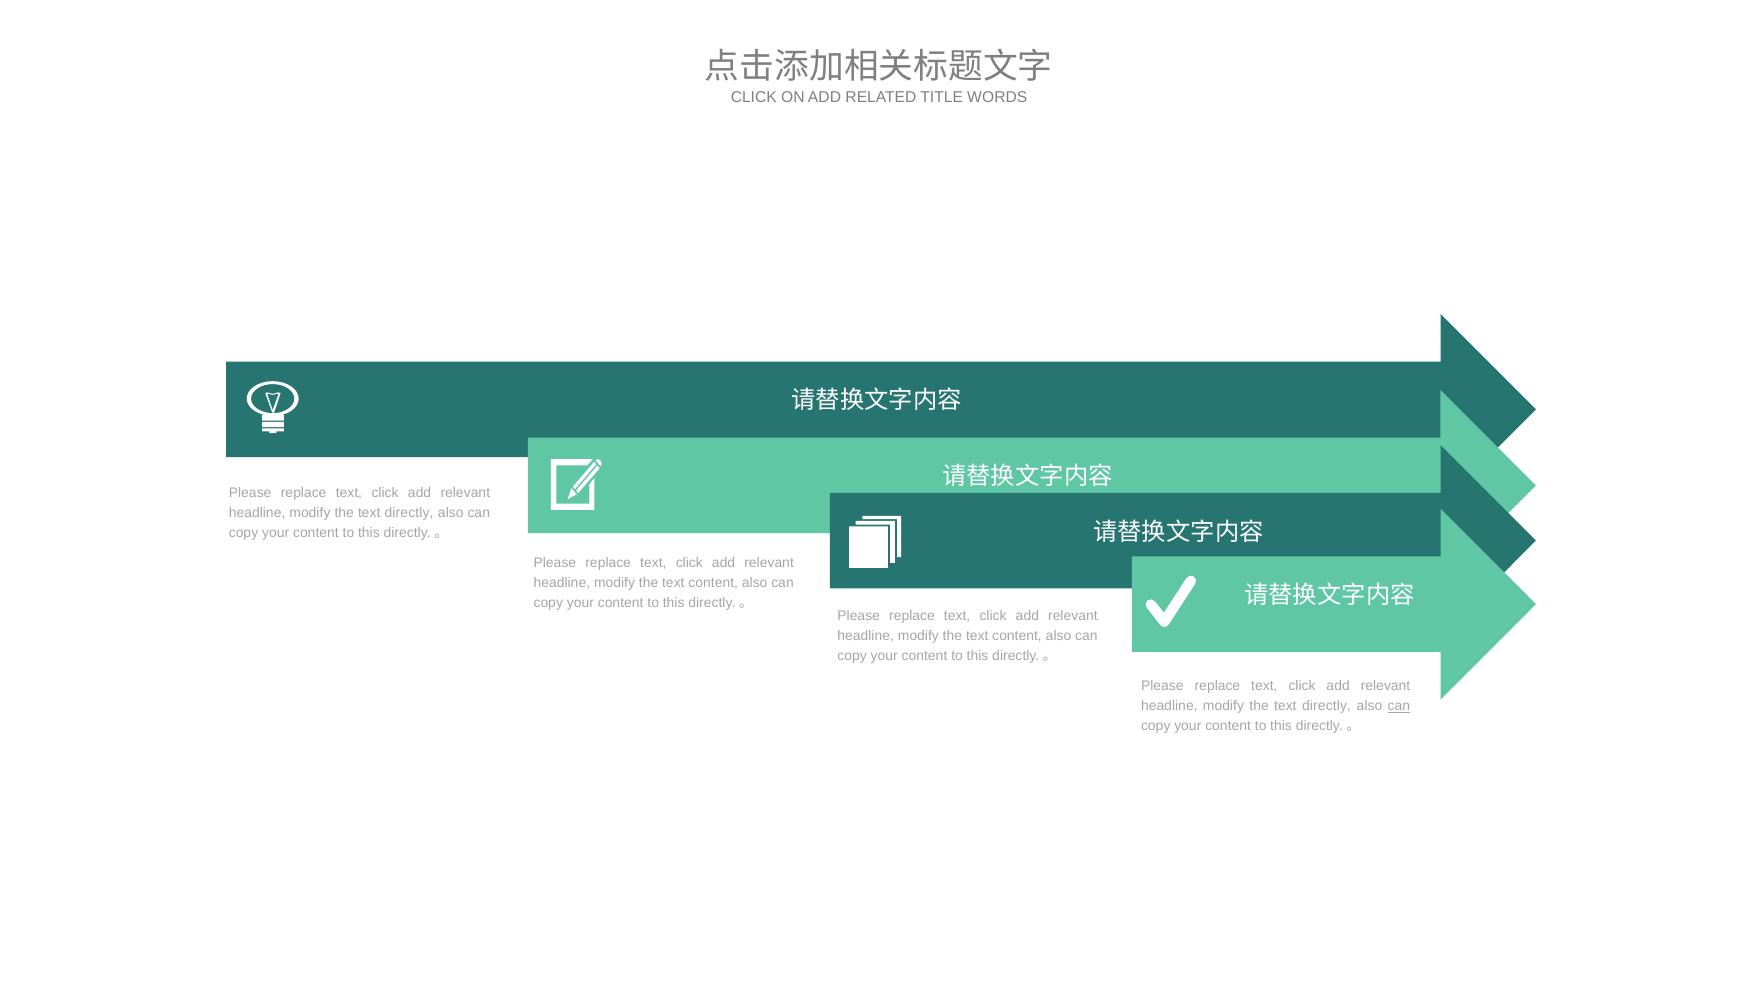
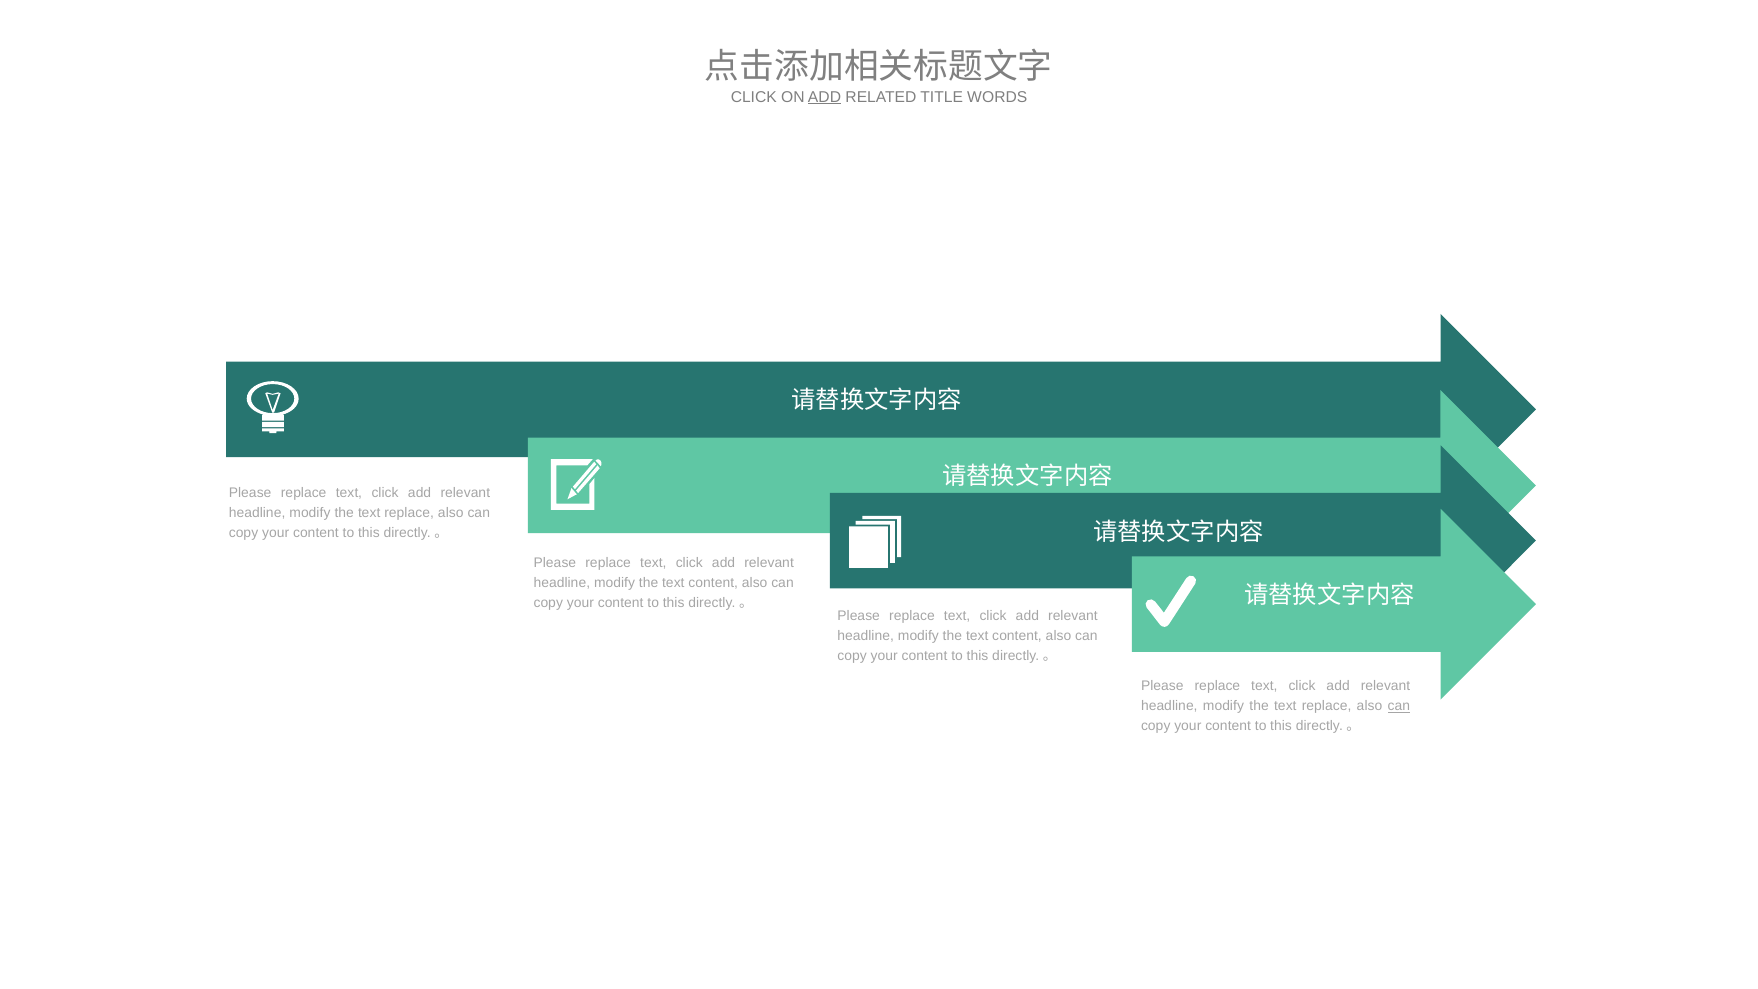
ADD underline: none -> present (825, 97)
directly: directly -> replace (409, 513)
directly: directly -> replace (1327, 706)
